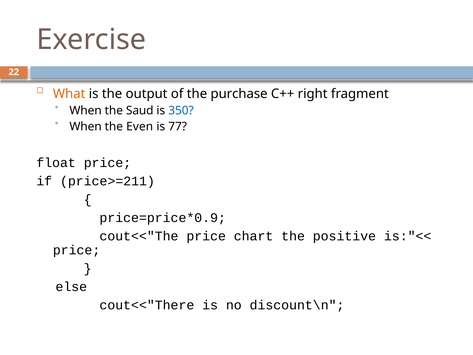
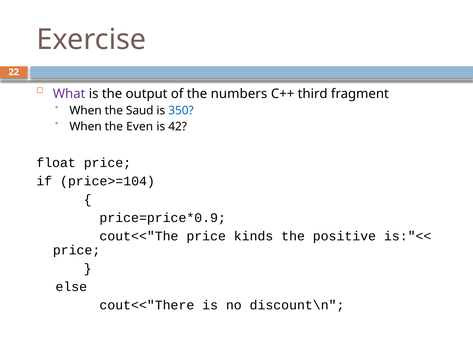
What colour: orange -> purple (69, 94)
purchase: purchase -> numbers (239, 94)
right: right -> third (313, 94)
77: 77 -> 42 (178, 126)
price>=211: price>=211 -> price>=104 (107, 181)
chart: chart -> kinds (254, 236)
